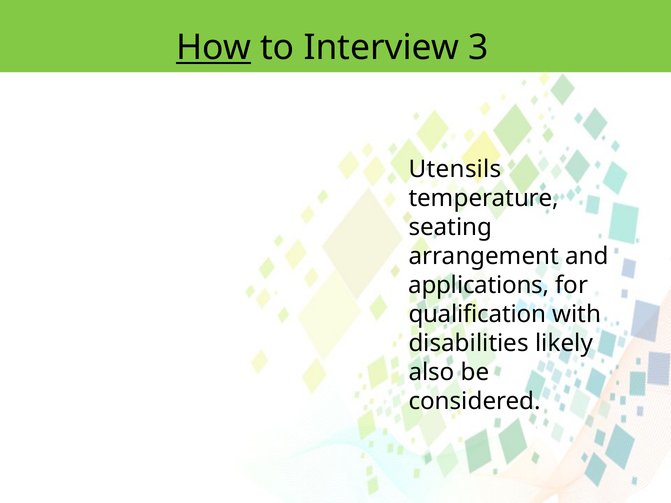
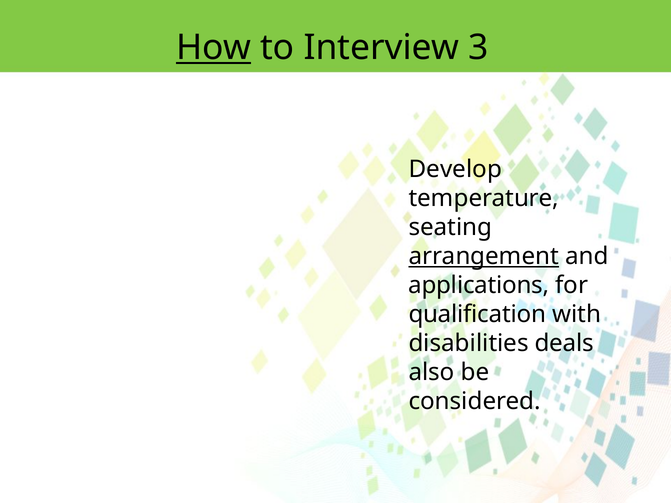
Utensils: Utensils -> Develop (455, 169)
arrangement underline: none -> present (484, 256)
likely: likely -> deals (564, 344)
